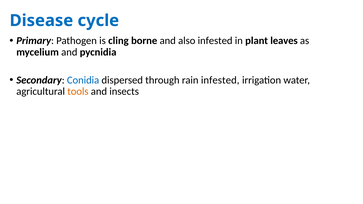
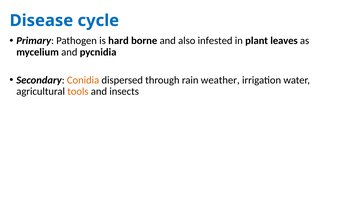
cling: cling -> hard (118, 41)
Conidia colour: blue -> orange (83, 80)
rain infested: infested -> weather (220, 80)
